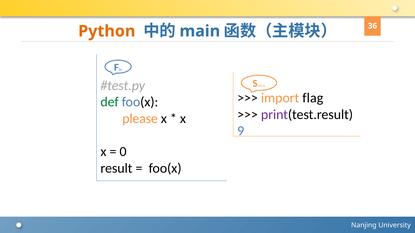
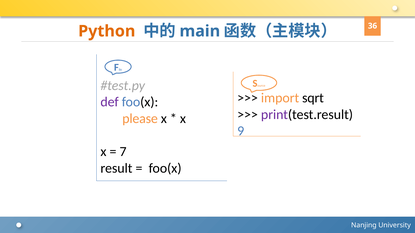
flag: flag -> sqrt (313, 98)
def colour: green -> purple (110, 102)
0: 0 -> 7 (123, 152)
